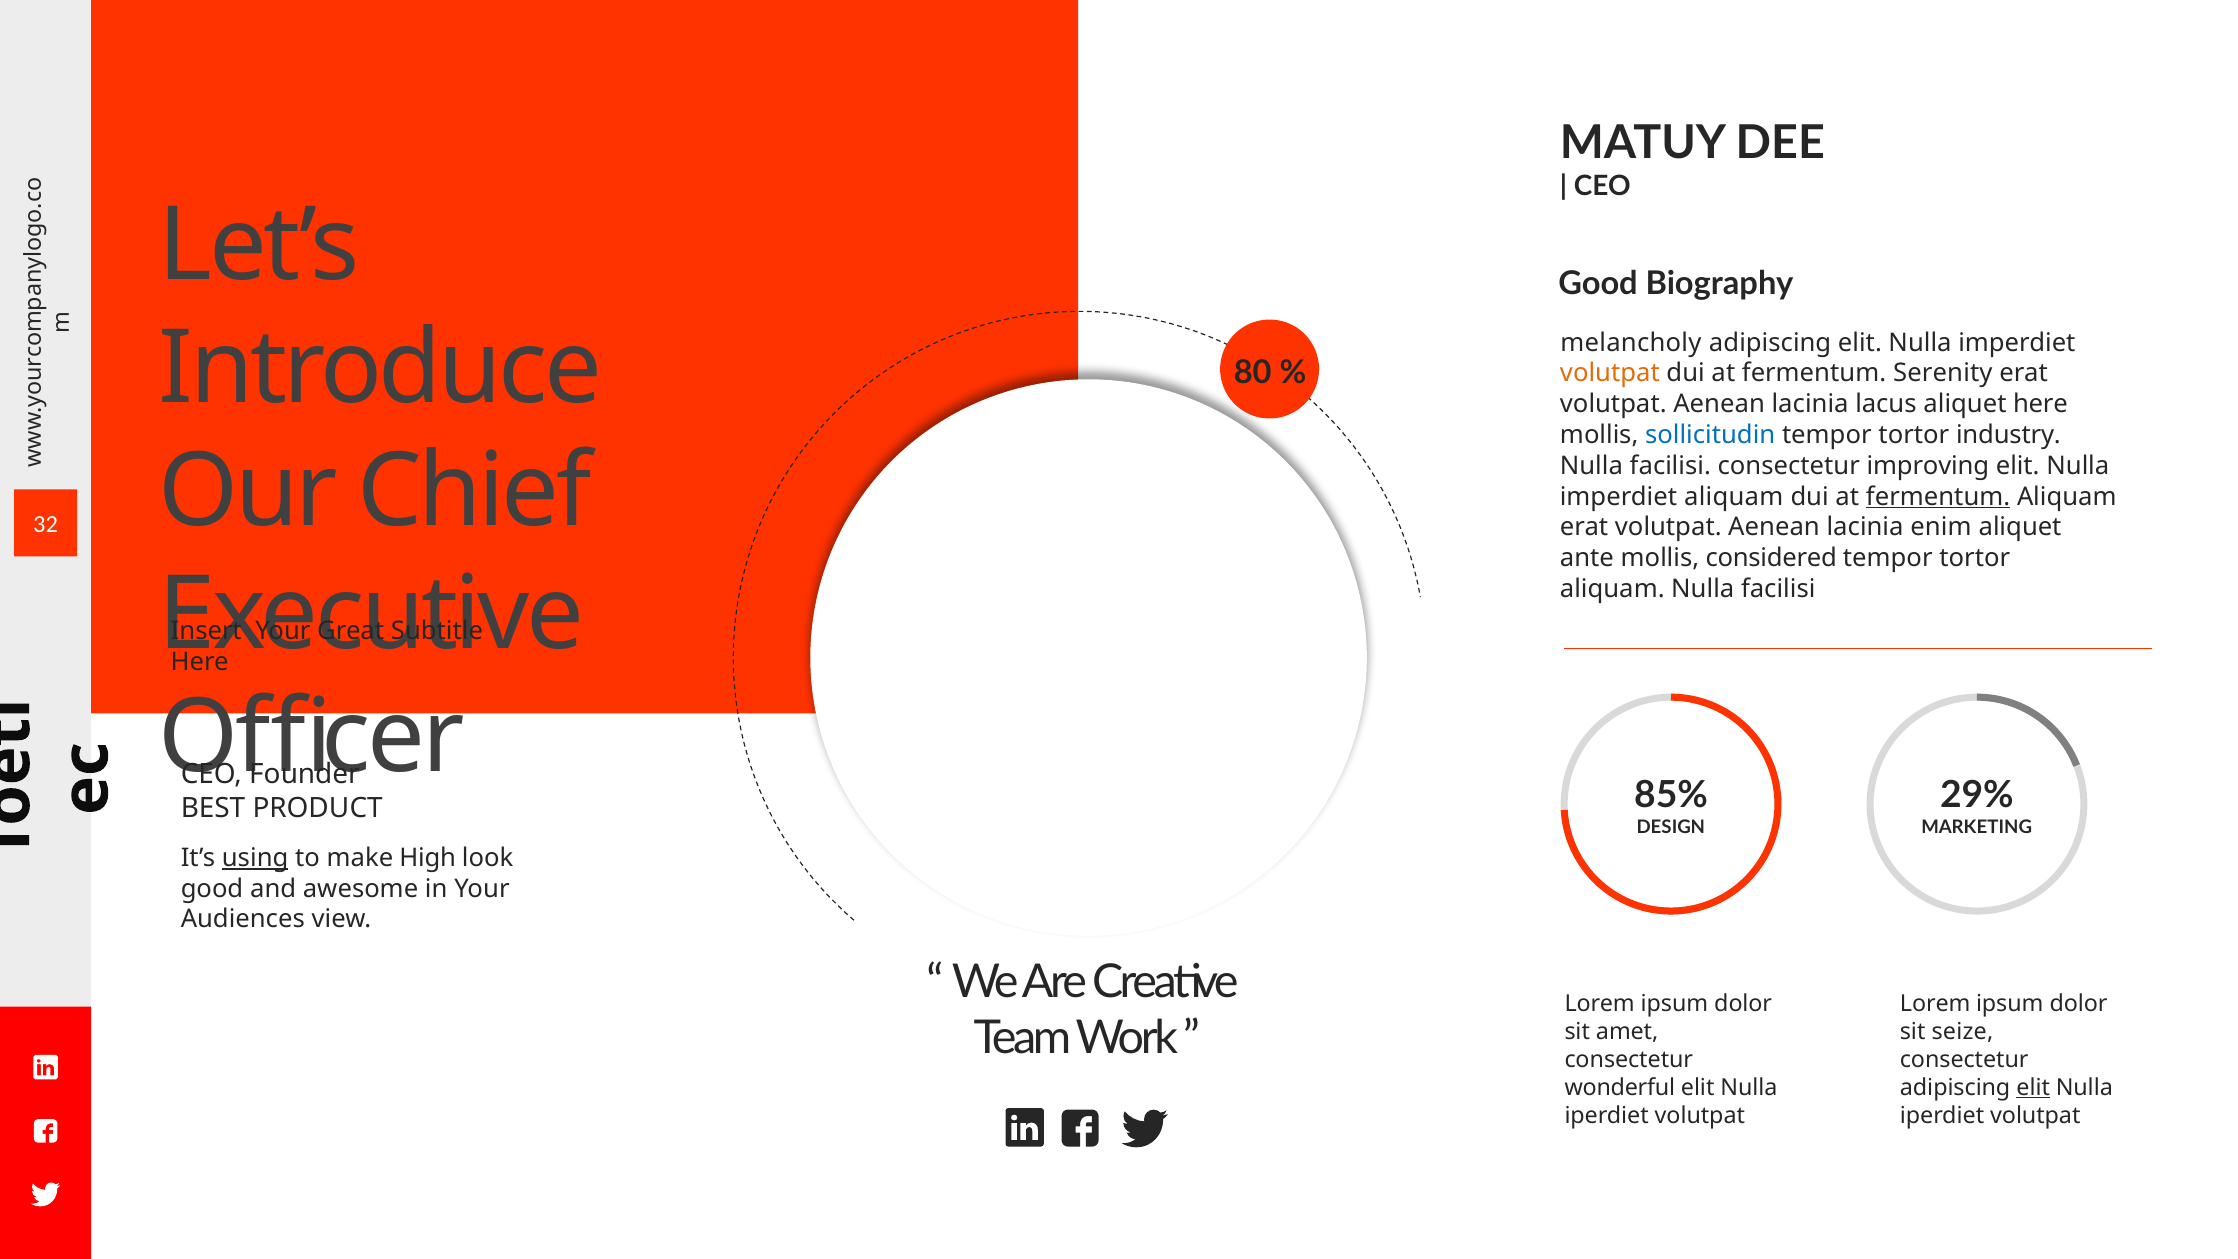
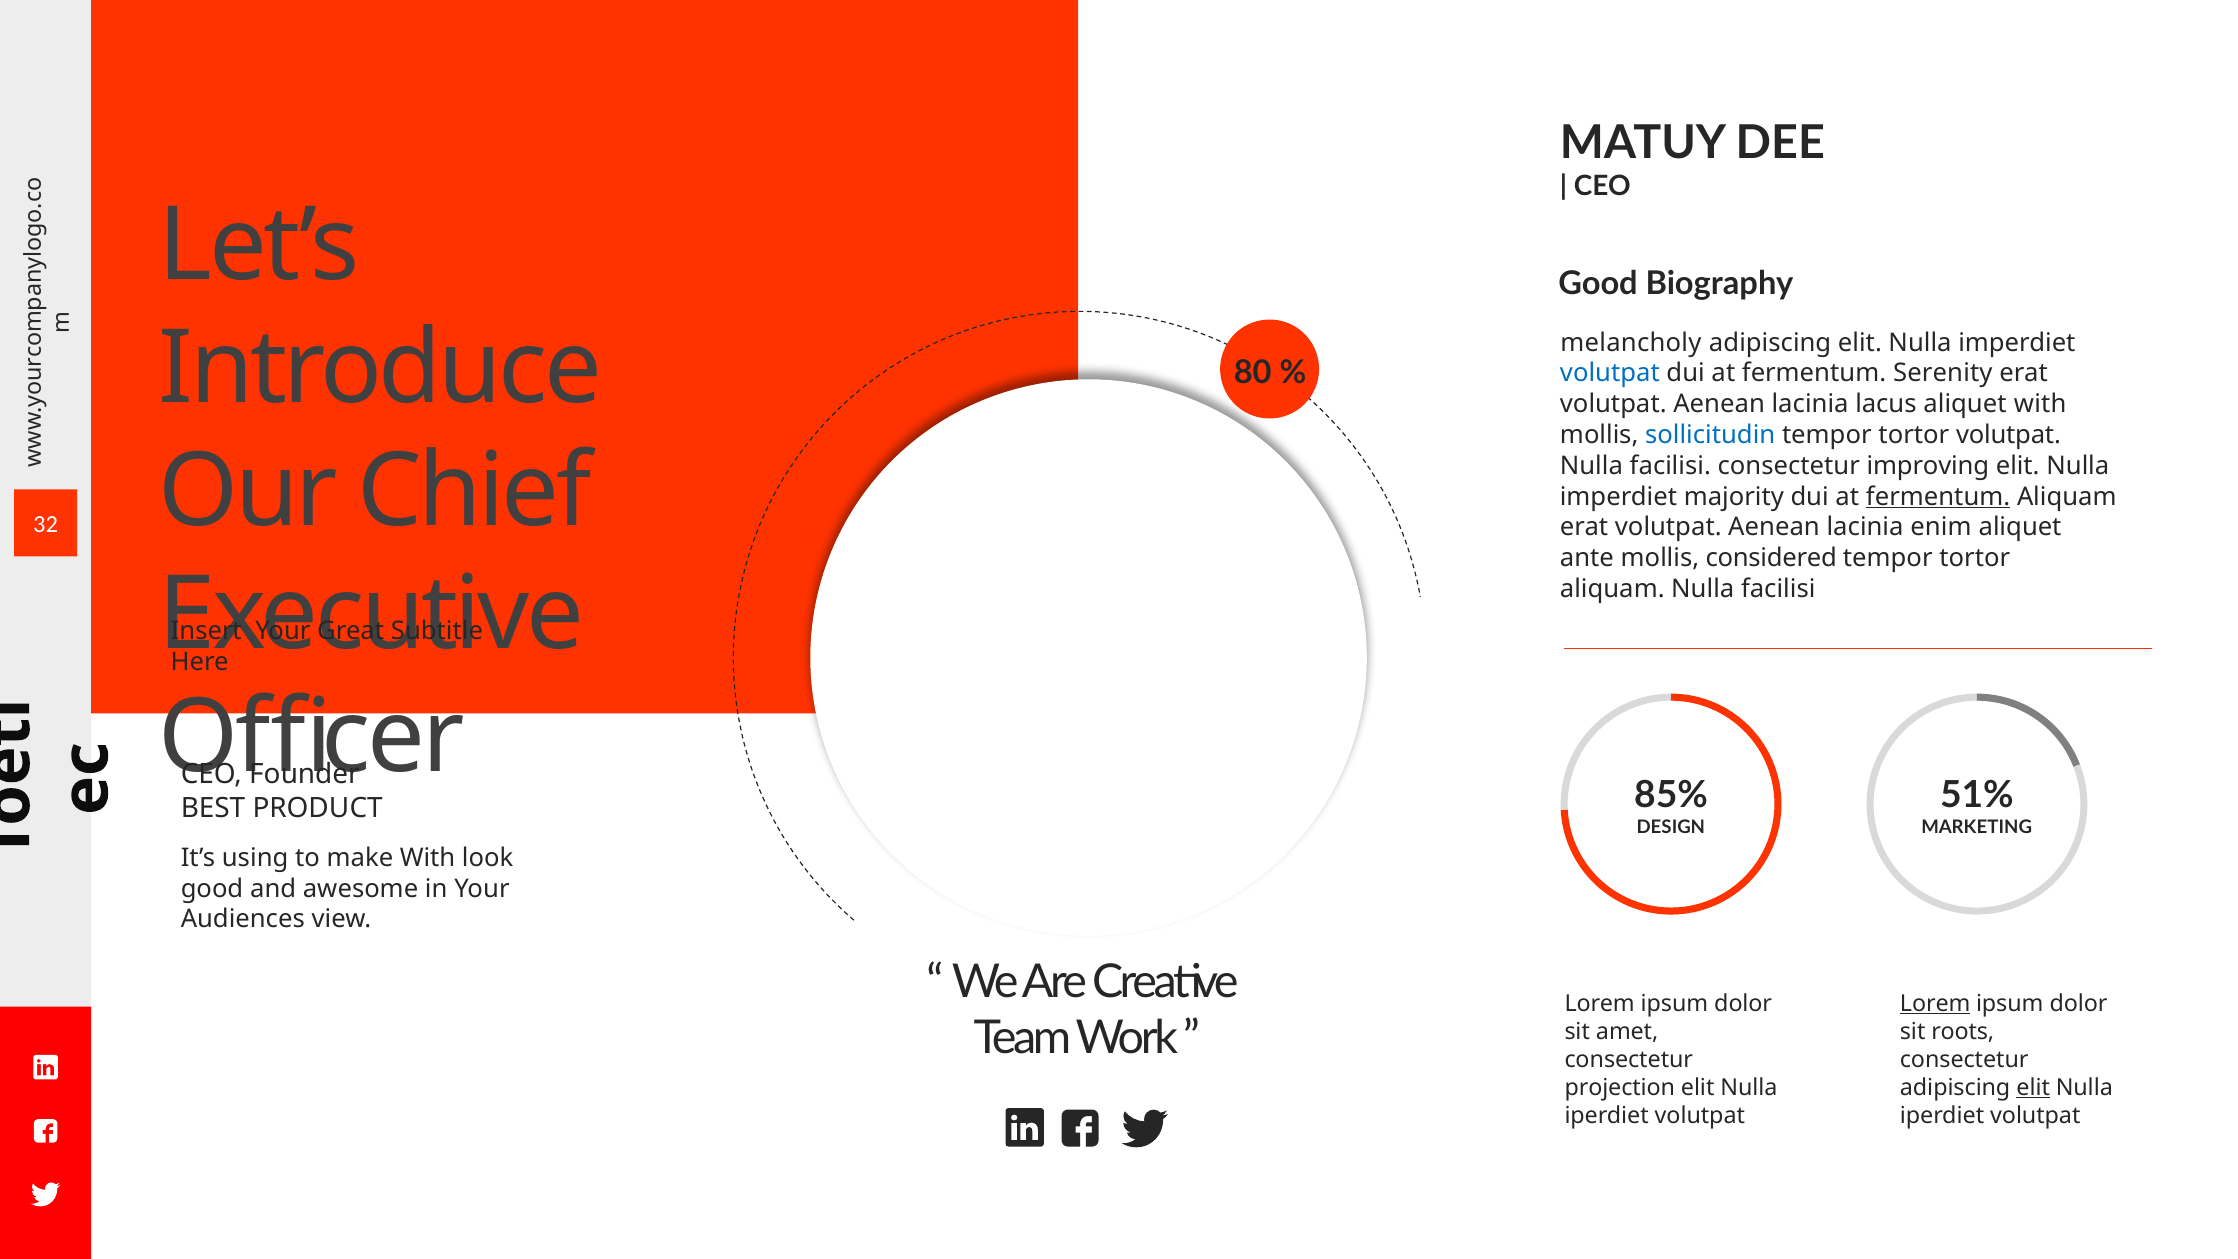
volutpat colour: orange -> blue (1610, 373)
aliquet here: here -> with (2040, 404)
tortor industry: industry -> volutpat (2008, 435)
imperdiet aliquam: aliquam -> majority (1734, 497)
29%: 29% -> 51% (1977, 795)
using underline: present -> none (255, 858)
make High: High -> With (428, 858)
Lorem underline: none -> present (1935, 1003)
seize: seize -> roots (1963, 1031)
wonderful: wonderful -> projection (1620, 1087)
